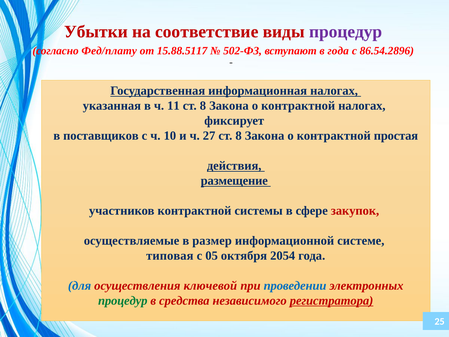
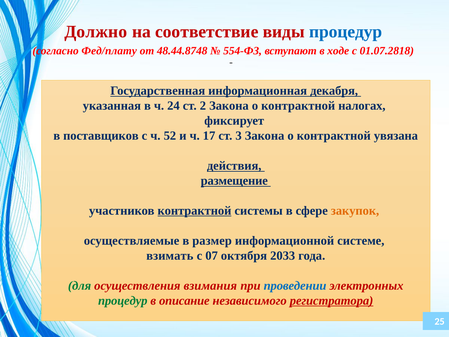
Убытки: Убытки -> Должно (96, 32)
процедур colour: purple -> blue (346, 32)
15.88.5117: 15.88.5117 -> 48.44.8748 (182, 51)
502-ФЗ: 502-ФЗ -> 554-ФЗ (243, 51)
в года: года -> ходе (338, 51)
86.54.2896: 86.54.2896 -> 01.07.2818 (387, 51)
информационная налогах: налогах -> декабря (334, 91)
11: 11 -> 24 (173, 106)
8: 8 -> 2 (203, 106)
10: 10 -> 52 (170, 136)
27: 27 -> 17 (209, 136)
8: 8 -> 3 (239, 136)
простая: простая -> увязана (396, 136)
контрактной underline: none -> present (194, 211)
закупок colour: red -> orange (355, 211)
типовая: типовая -> взимать (170, 255)
05: 05 -> 07 (212, 255)
2054: 2054 -> 2033 (283, 255)
для colour: blue -> green (80, 285)
ключевой: ключевой -> взимания (210, 285)
средства: средства -> описание (184, 300)
